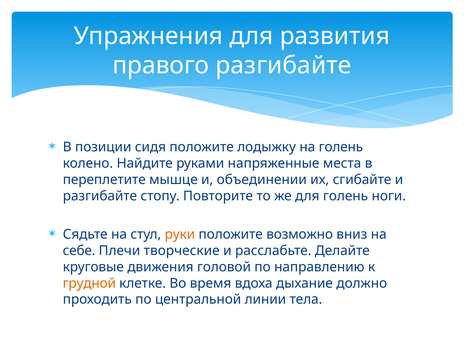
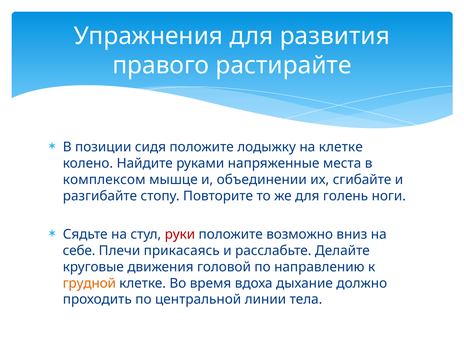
правого разгибайте: разгибайте -> растирайте (284, 65)
на голень: голень -> клетке (341, 147)
переплетите: переплетите -> комплексом (104, 180)
руки colour: orange -> red (180, 235)
творческие: творческие -> прикасаясь (182, 251)
